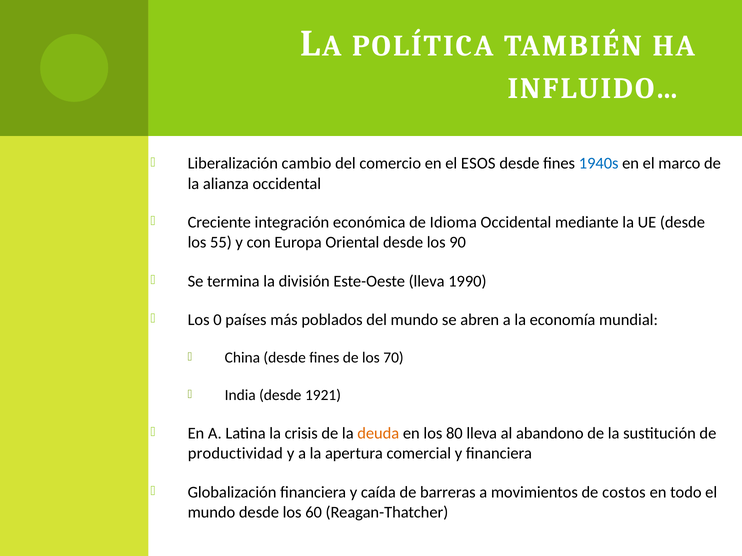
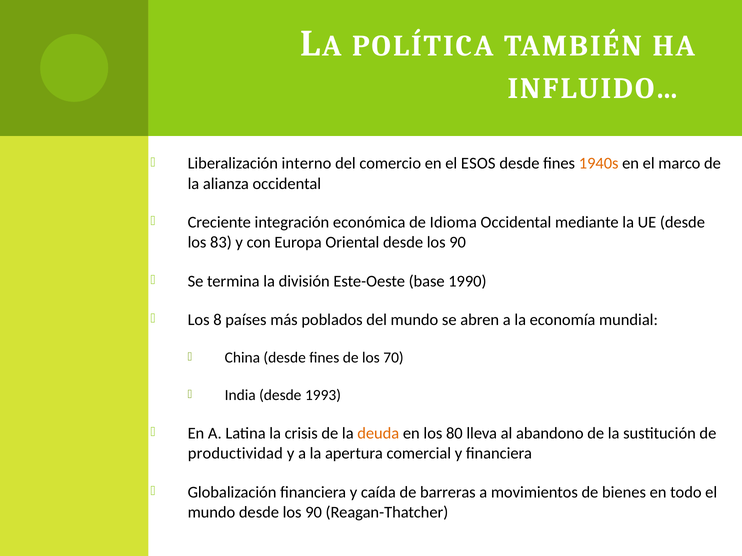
cambio: cambio -> interno (307, 164)
1940s colour: blue -> orange (599, 164)
55: 55 -> 83 (221, 243)
Este-Oeste lleva: lleva -> base (427, 281)
0: 0 -> 8 (217, 320)
1921: 1921 -> 1993 (323, 396)
costos: costos -> bienes (624, 493)
mundo desde los 60: 60 -> 90 (314, 513)
